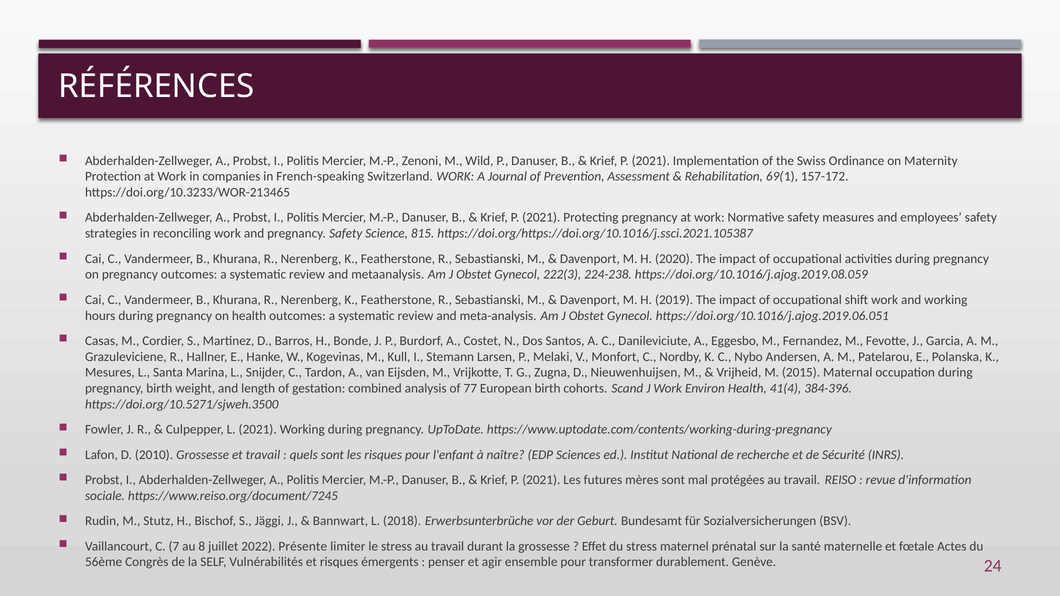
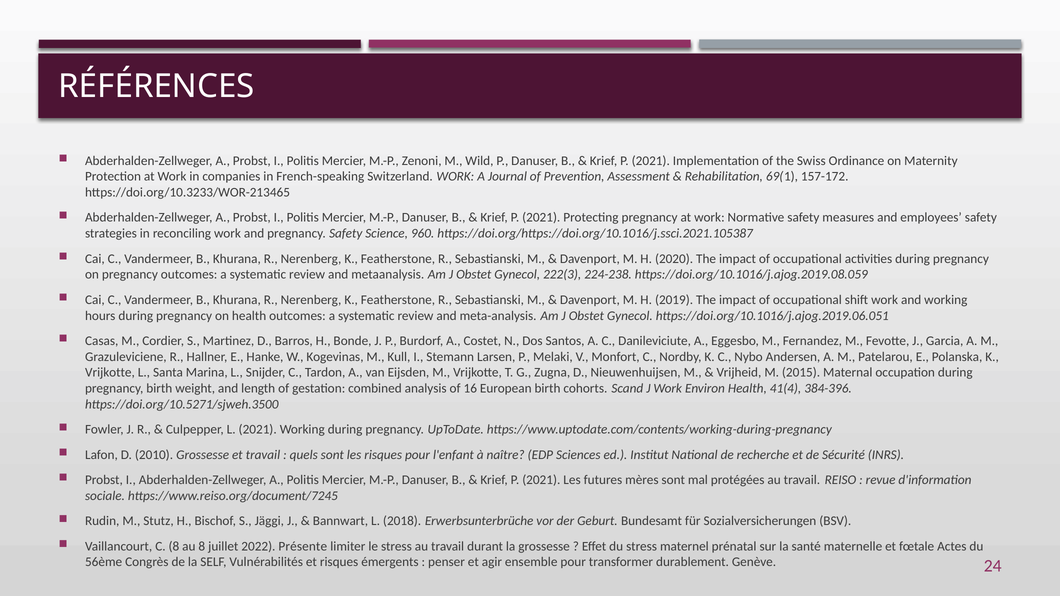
815: 815 -> 960 (423, 234)
Mesures: Mesures -> Vrijkotte (110, 373)
77: 77 -> 16 (470, 389)
C 7: 7 -> 8 (174, 546)
